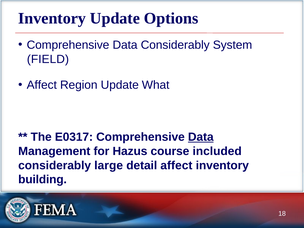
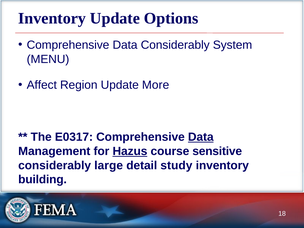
FIELD: FIELD -> MENU (48, 59)
What: What -> More (156, 85)
Hazus underline: none -> present (130, 151)
included: included -> sensitive (217, 151)
detail affect: affect -> study (176, 165)
